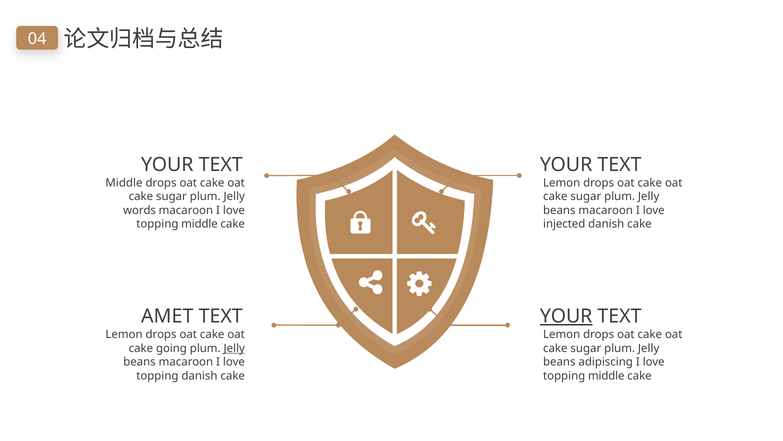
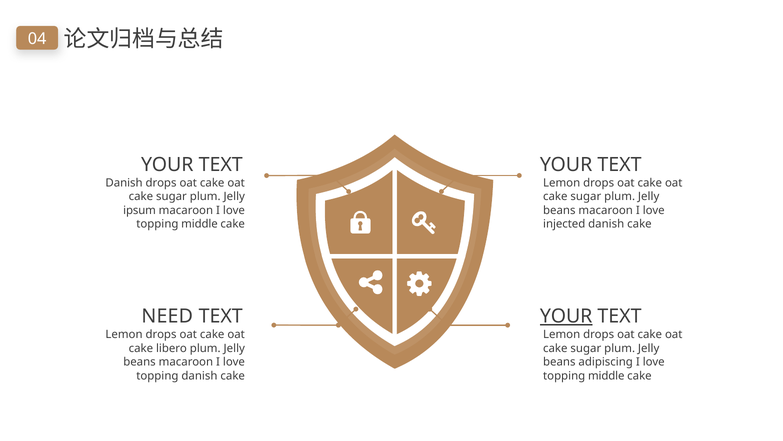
Middle: Middle -> Danish (124, 183)
words: words -> ipsum (140, 210)
AMET: AMET -> NEED (167, 316)
going: going -> libero (171, 348)
Jelly underline: present -> none (234, 348)
